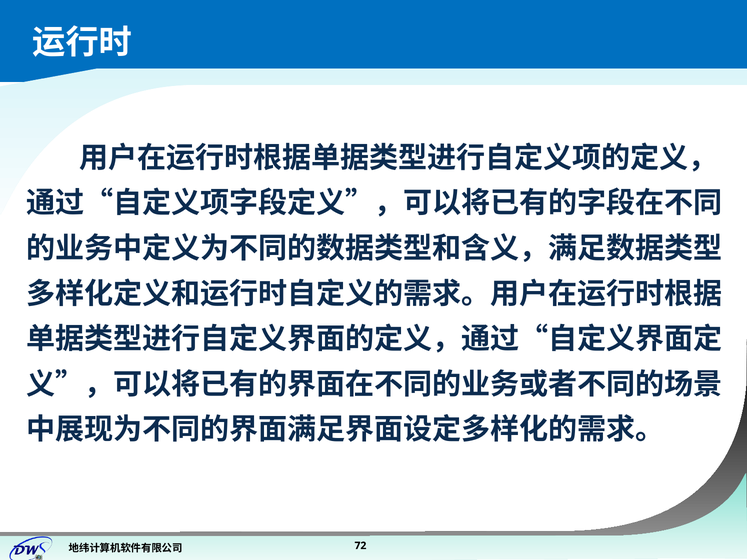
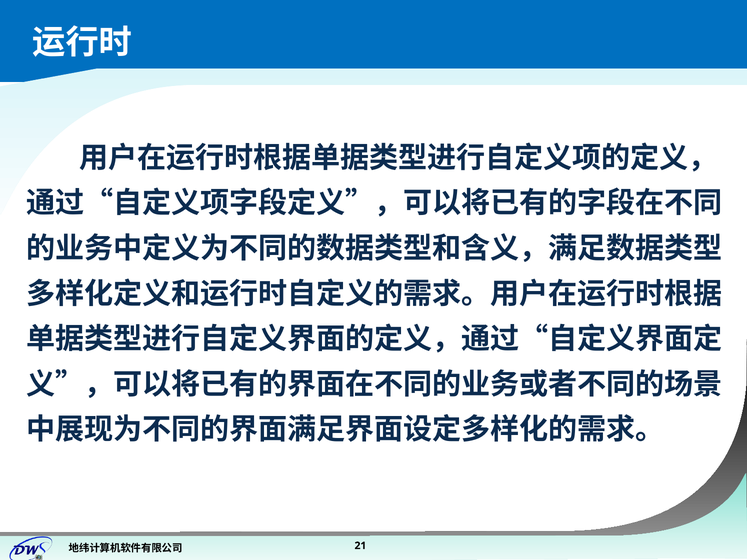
72: 72 -> 21 (360, 546)
